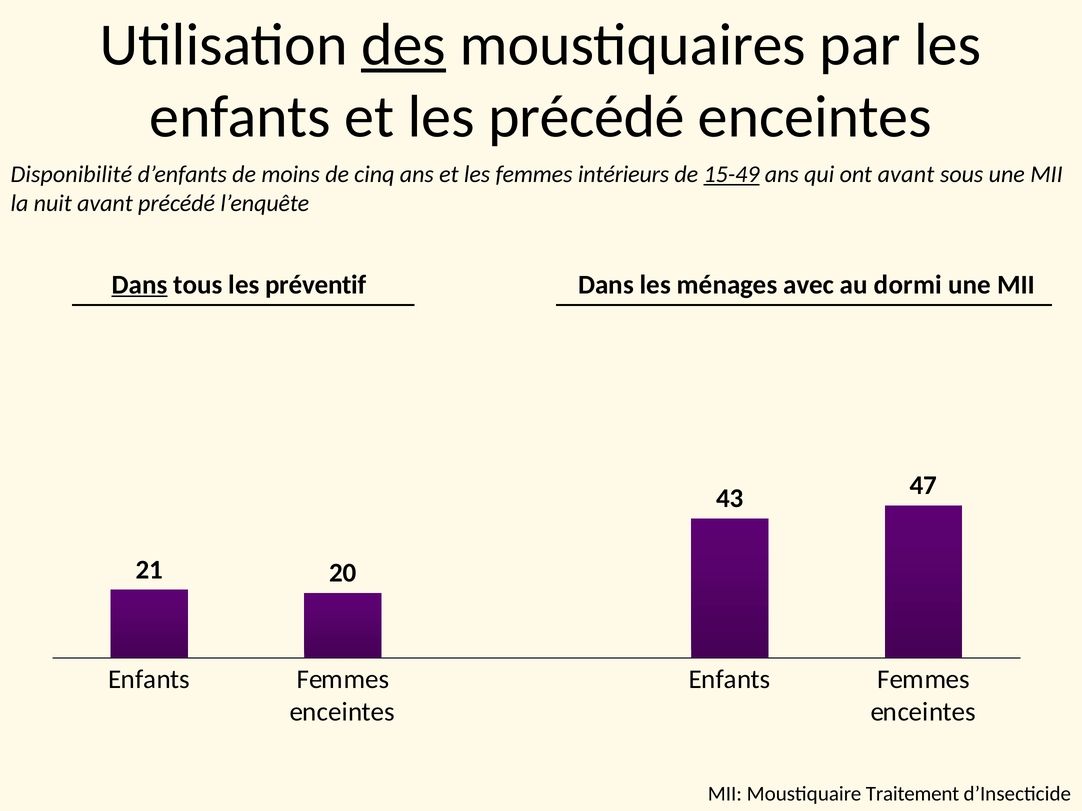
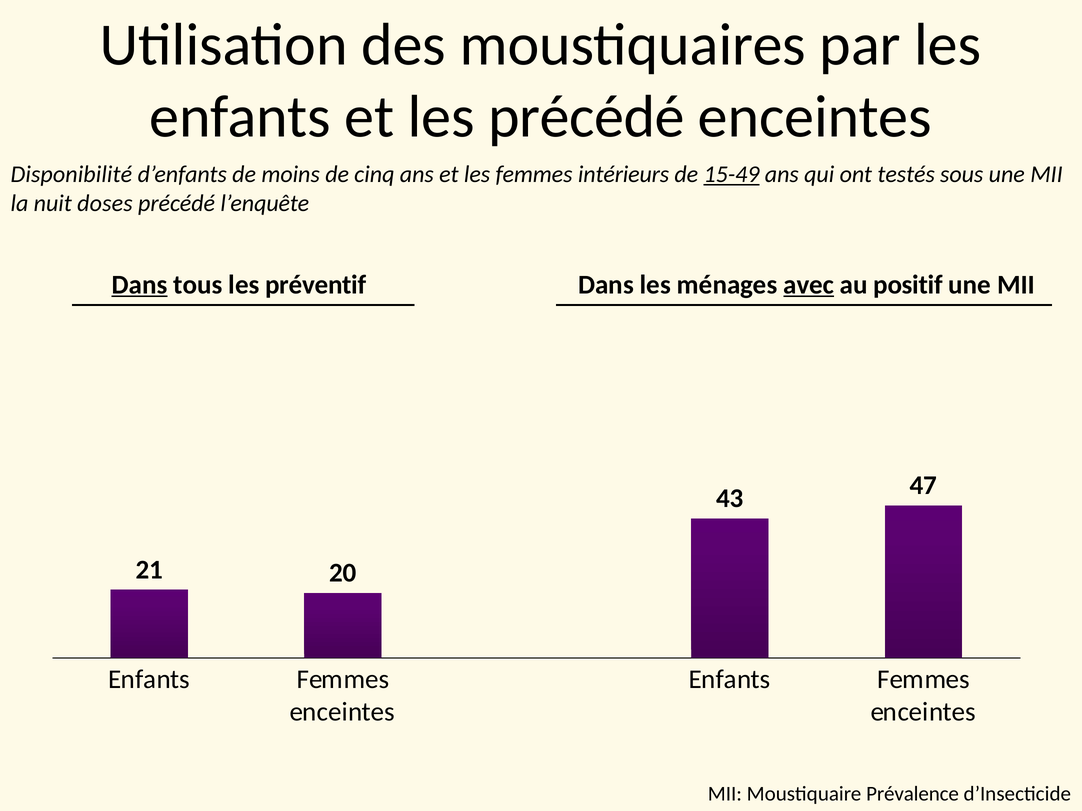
des underline: present -> none (404, 45)
ont avant: avant -> testés (906, 175)
nuit avant: avant -> doses (105, 203)
avec underline: none -> present (809, 285)
dormi: dormi -> positif (908, 285)
Traitement: Traitement -> Prévalence (913, 795)
